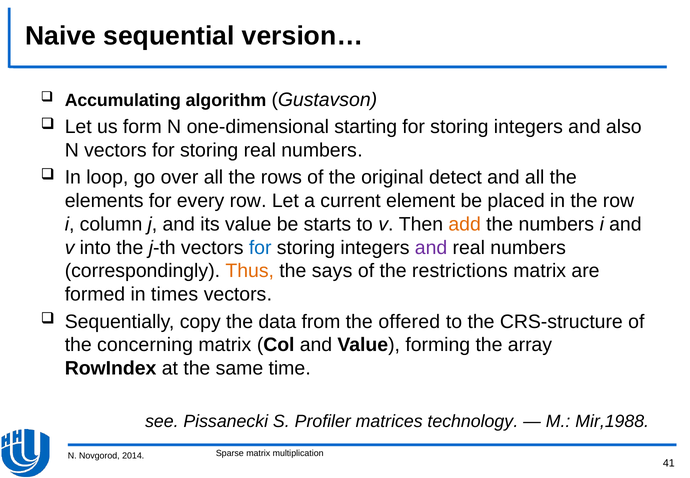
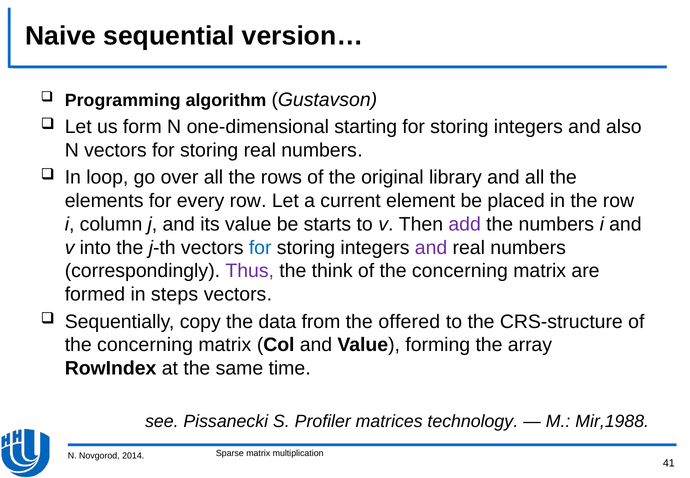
Accumulating: Accumulating -> Programming (123, 100)
detect: detect -> library (455, 177)
add colour: orange -> purple (465, 224)
Thus colour: orange -> purple (250, 271)
says: says -> think (332, 271)
restrictions: restrictions -> concerning (460, 271)
times: times -> steps (175, 294)
